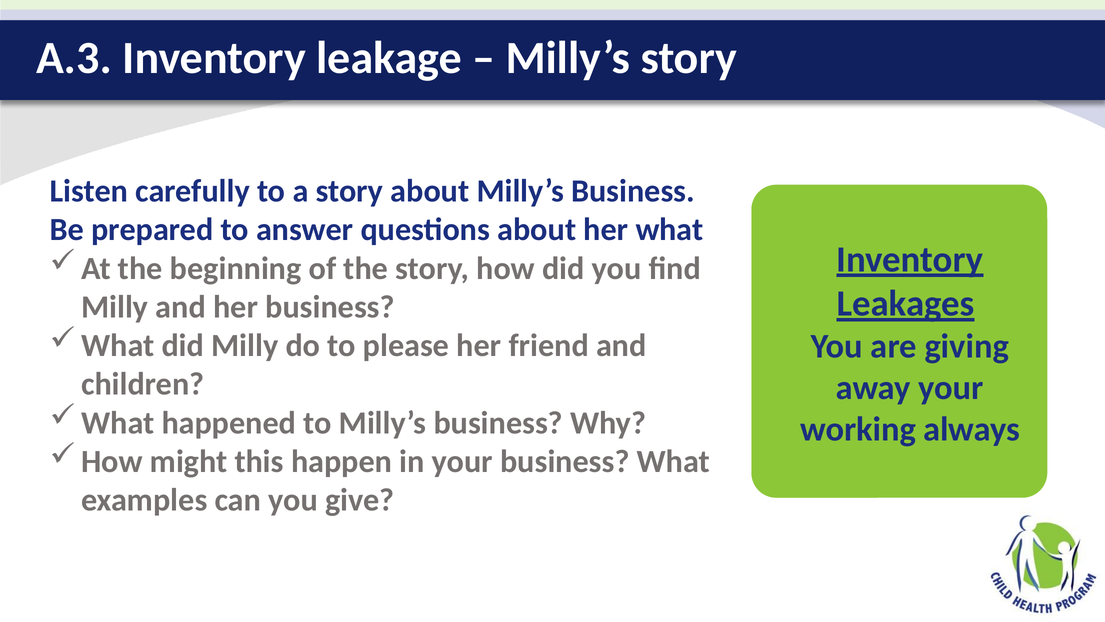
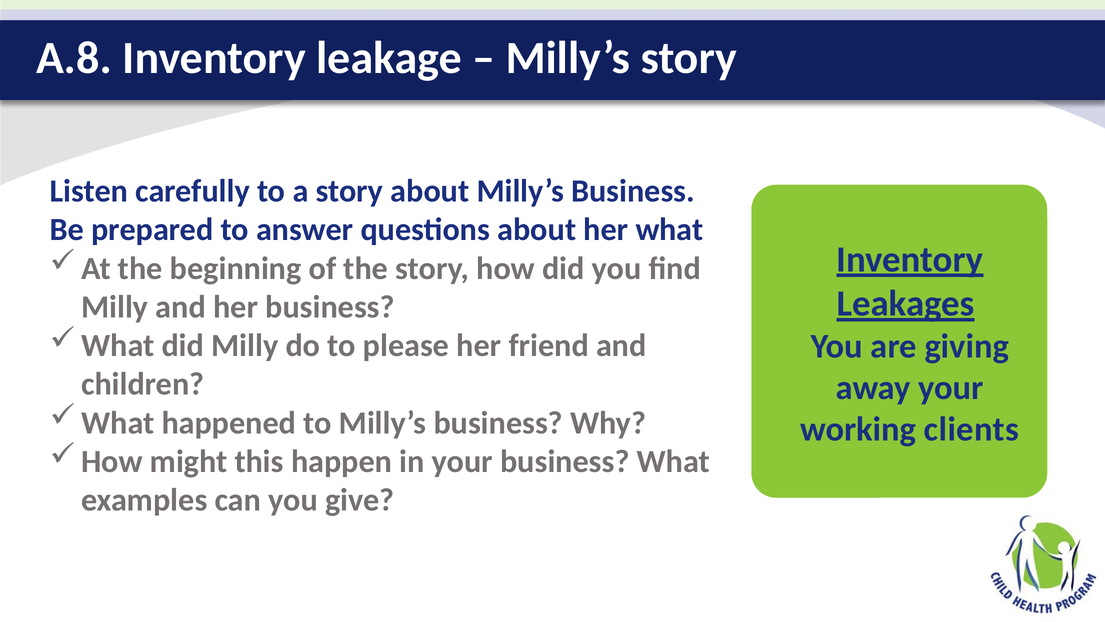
A.3: A.3 -> A.8 (74, 58)
always: always -> clients (971, 429)
